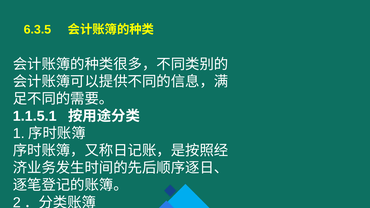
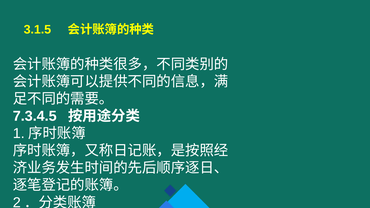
6.3.5: 6.3.5 -> 3.1.5 (37, 30)
1.1.5.1: 1.1.5.1 -> 7.3.4.5 (35, 116)
